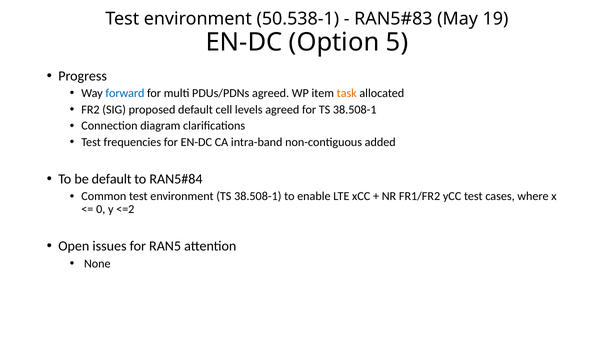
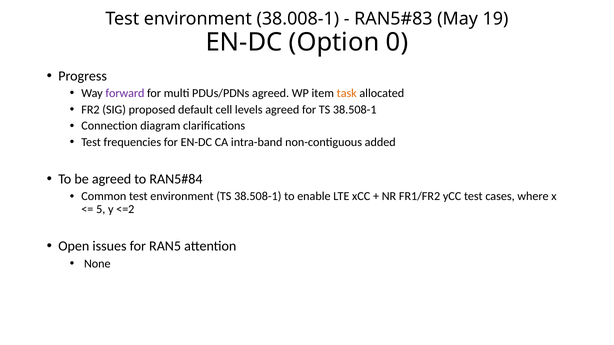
50.538-1: 50.538-1 -> 38.008-1 (298, 19)
5: 5 -> 0 (397, 42)
forward colour: blue -> purple (125, 93)
be default: default -> agreed (112, 179)
0: 0 -> 5 (101, 210)
